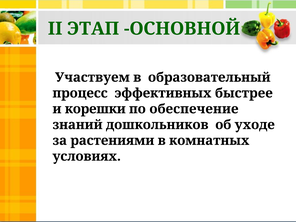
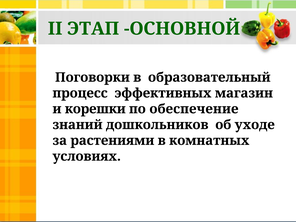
Участвуем: Участвуем -> Поговорки (92, 77)
быстрее: быстрее -> магазин (244, 93)
